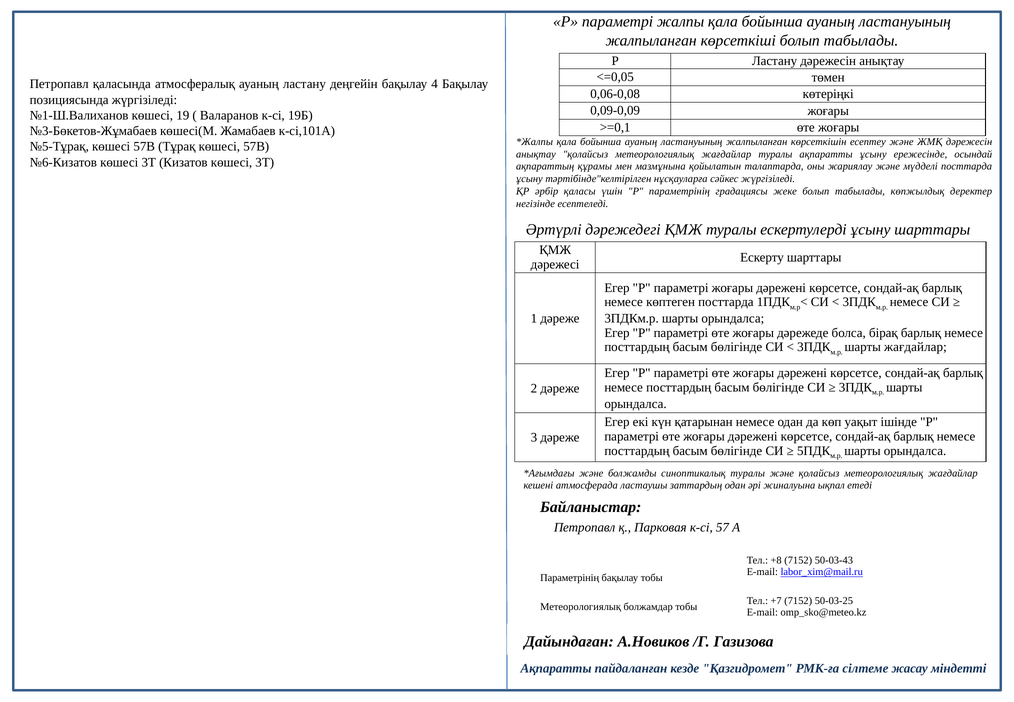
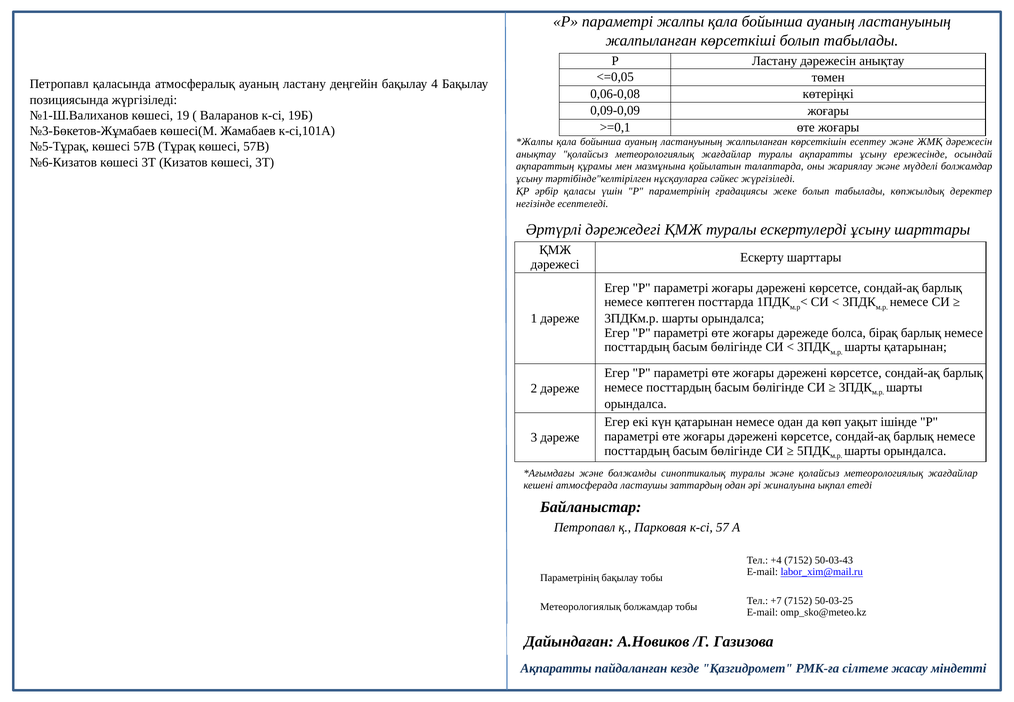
мүдделі посттарда: посттарда -> болжамдар (967, 167)
шарты жағдайлар: жағдайлар -> қатарынан (915, 347)
+8: +8 -> +4 (776, 560)
